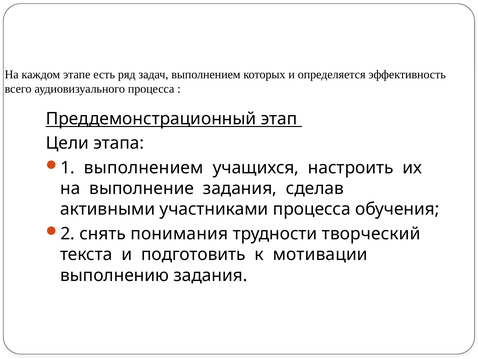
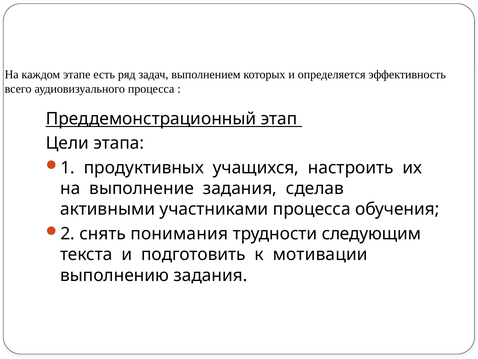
1 выполнением: выполнением -> продуктивных (144, 168)
творческий: творческий -> следующим (371, 234)
